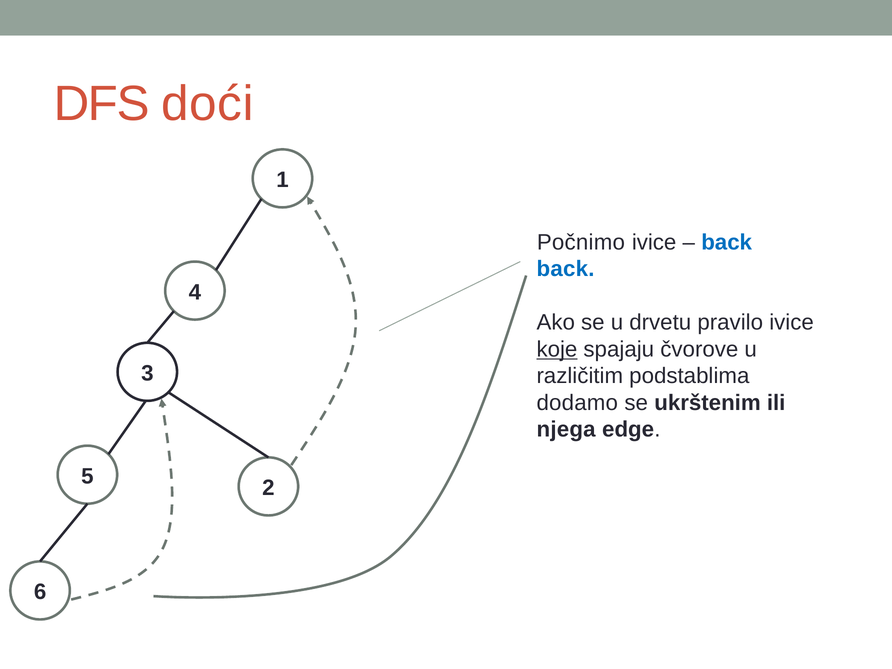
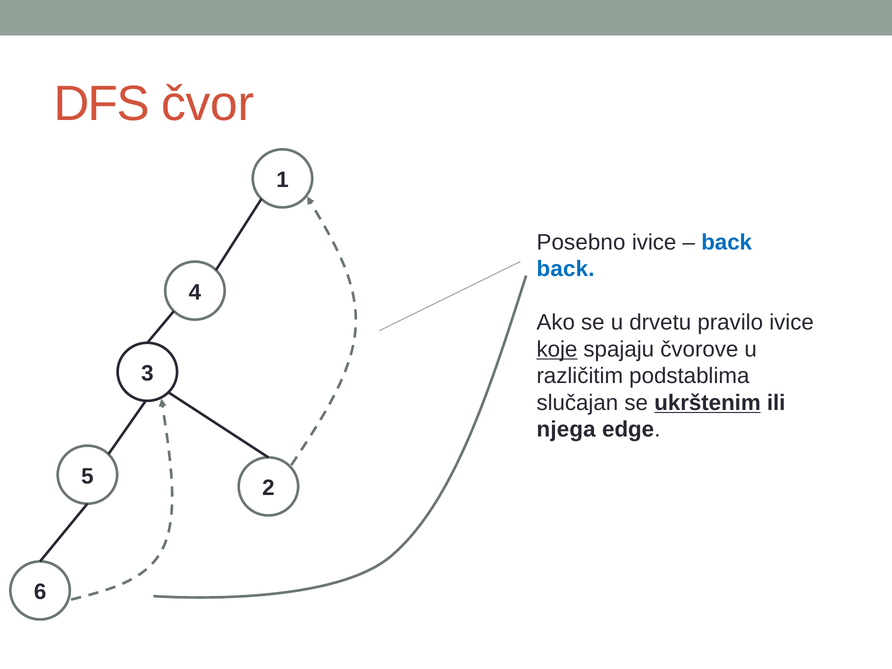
doći: doći -> čvor (208, 104)
Počnimo: Počnimo -> Posebno (581, 242)
dodamo: dodamo -> slučajan (577, 403)
ukrštenim underline: none -> present (707, 403)
